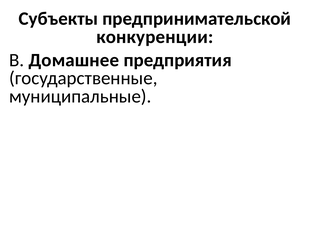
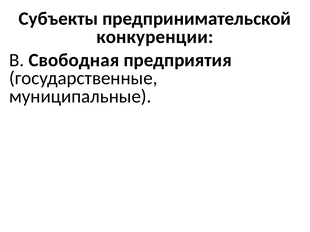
Домашнее: Домашнее -> Свободная (74, 60)
